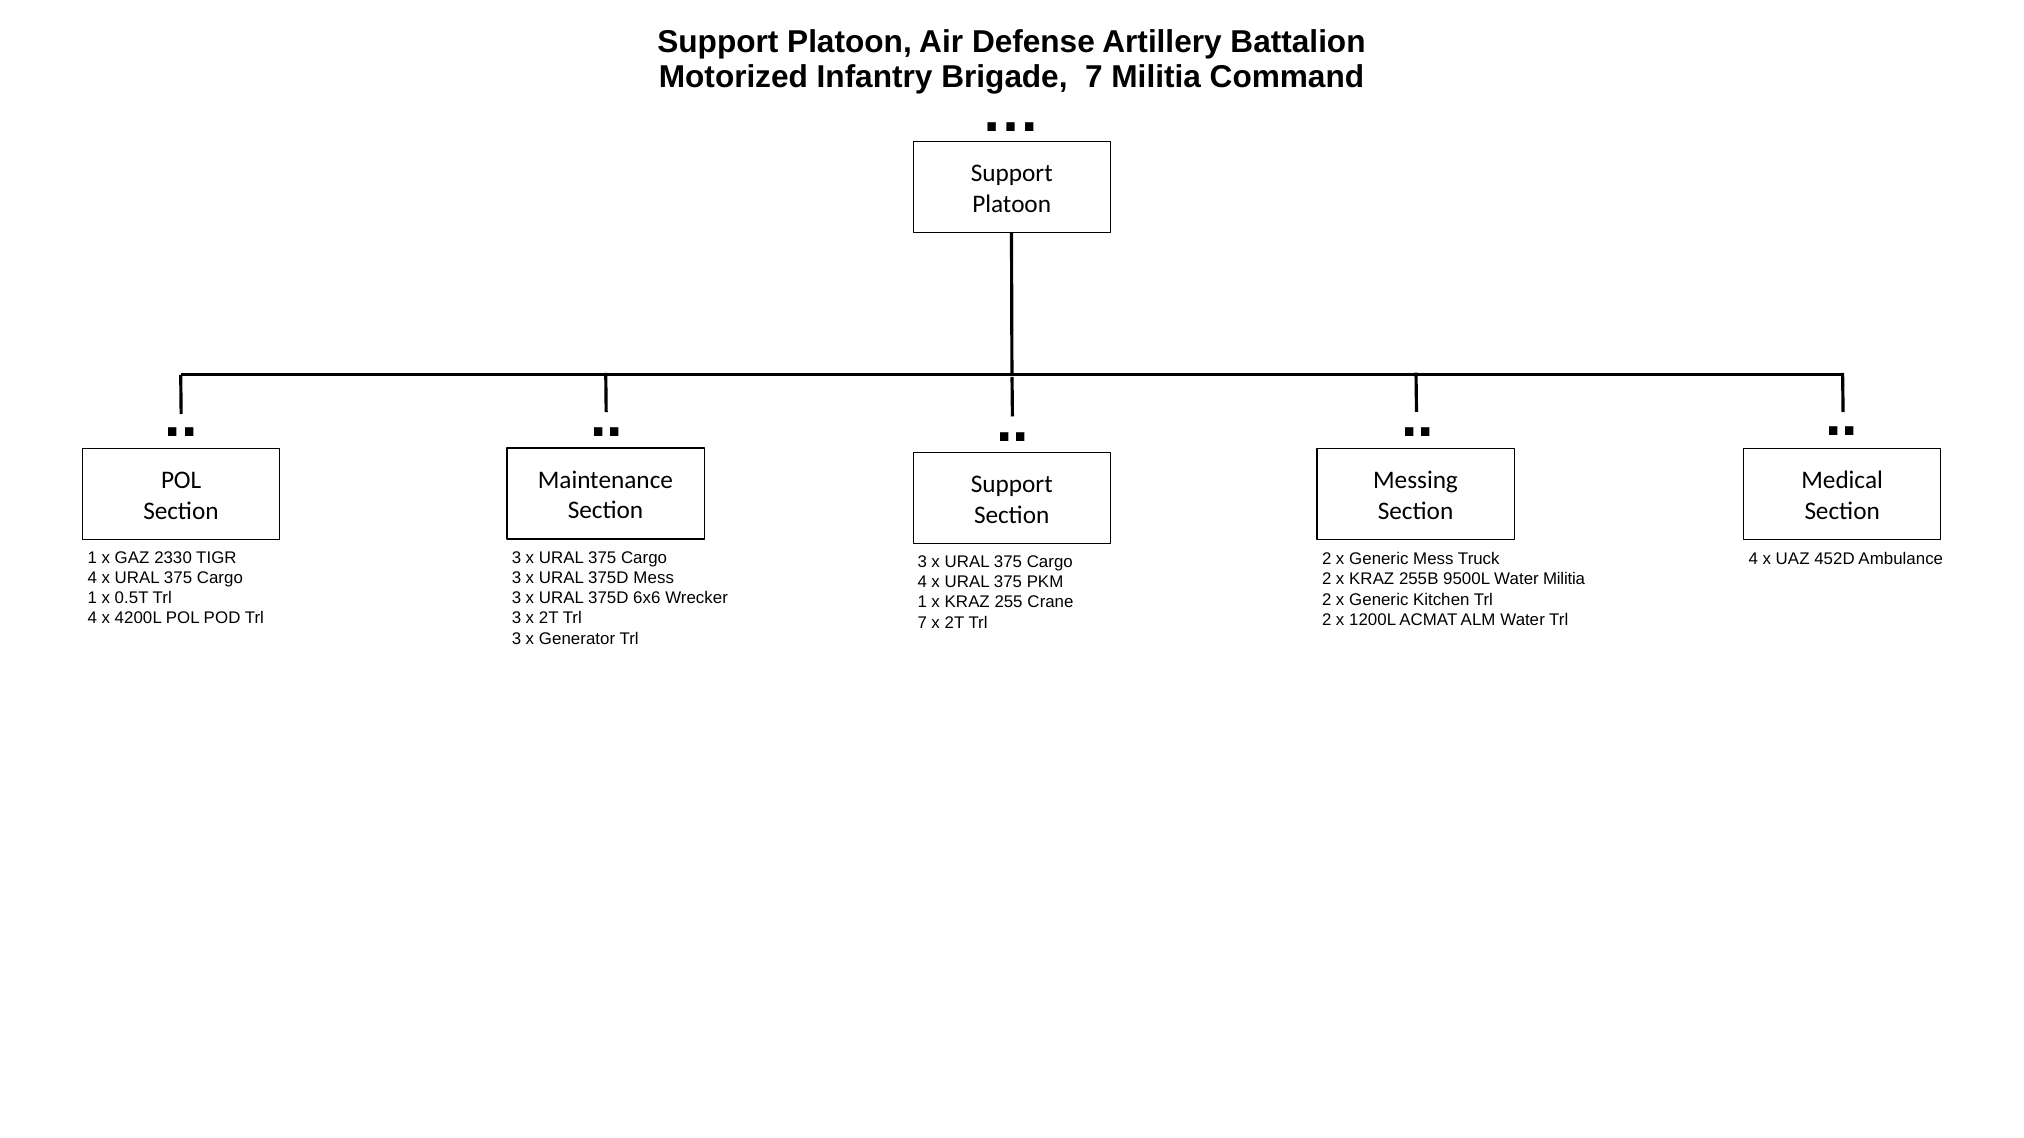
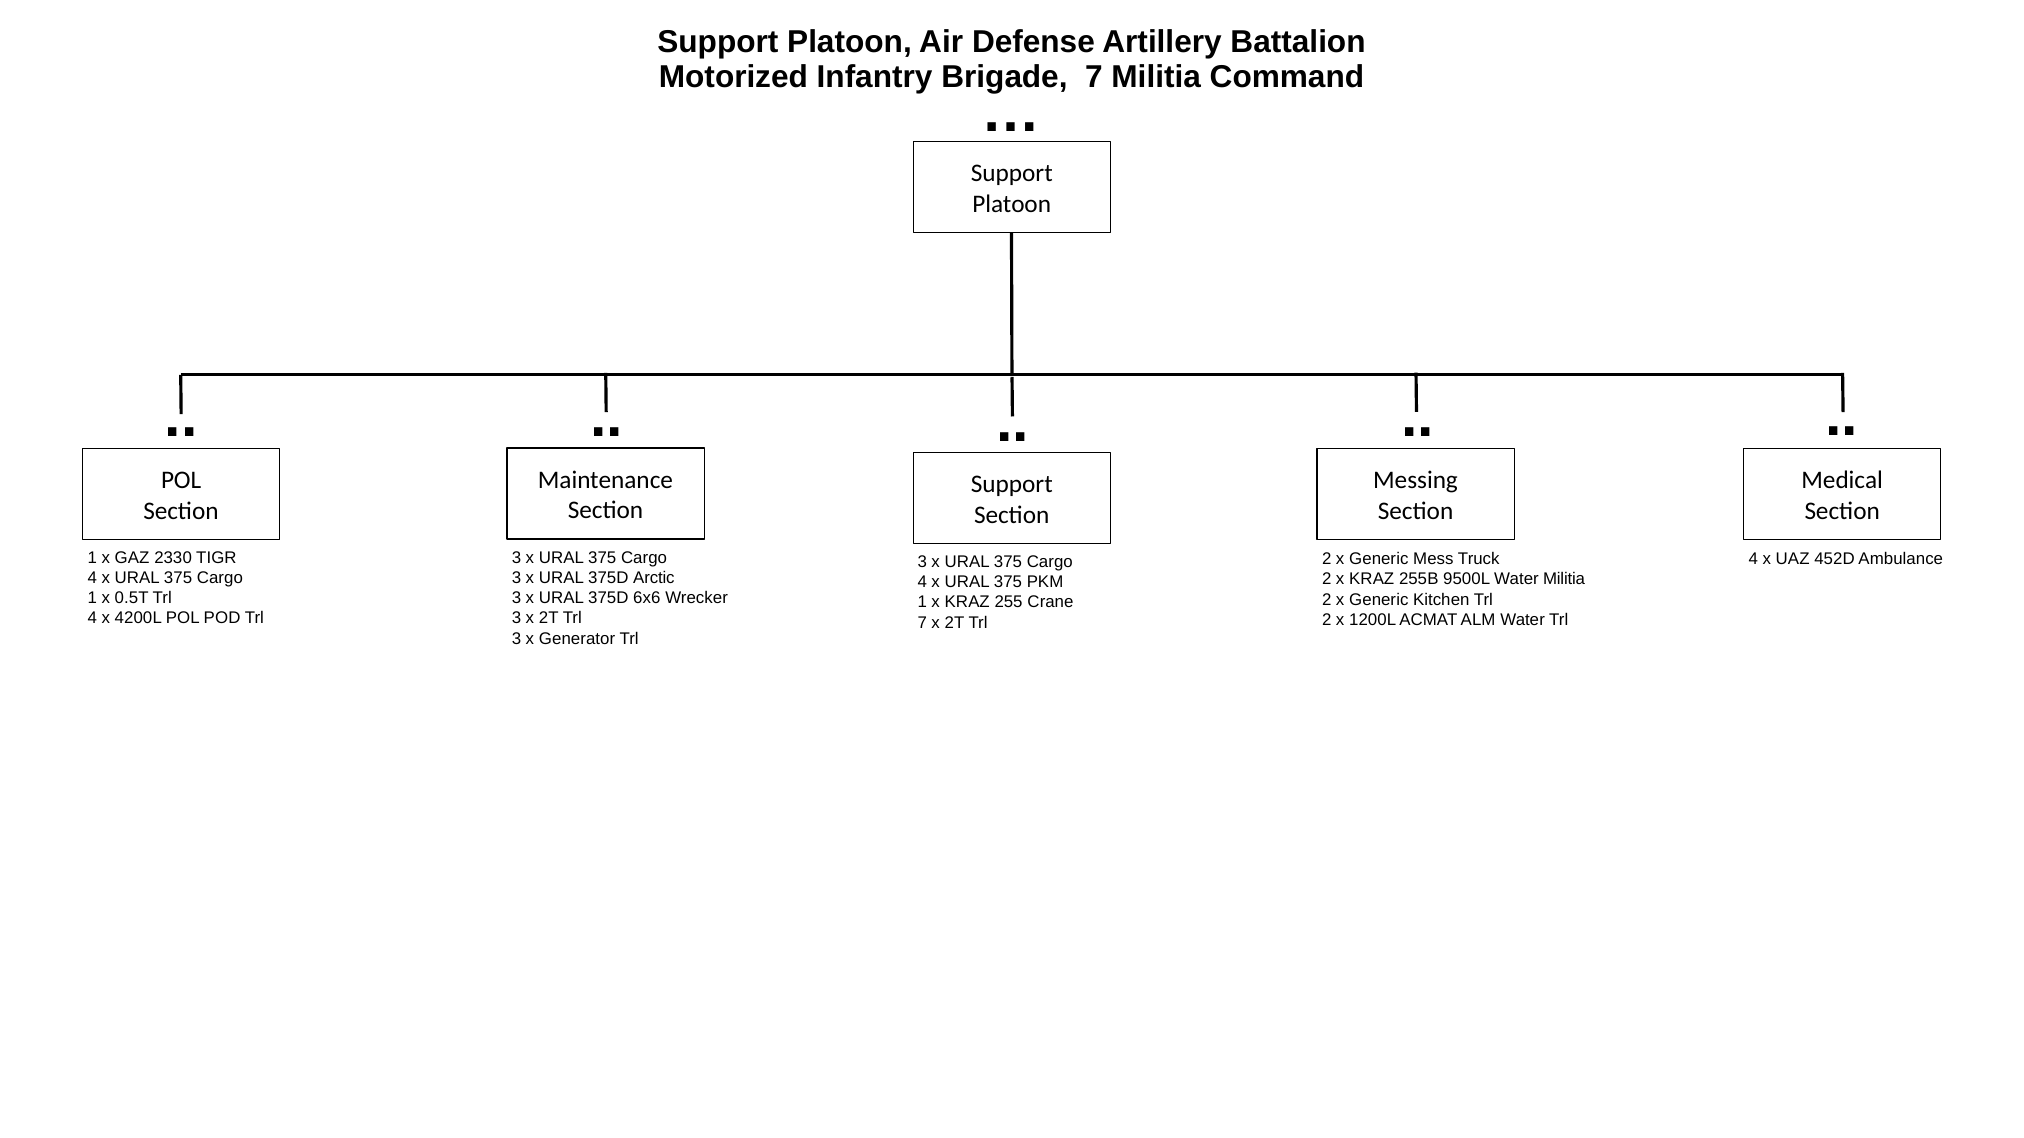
375D Mess: Mess -> Arctic (654, 578)
